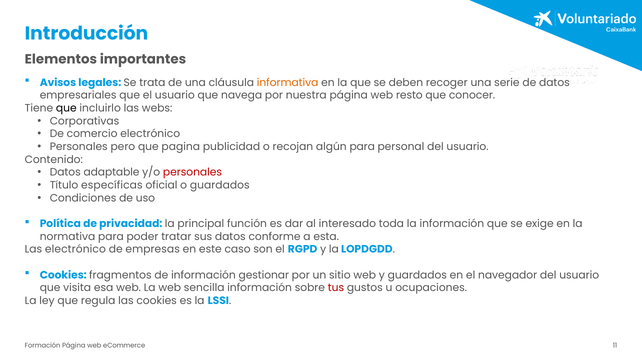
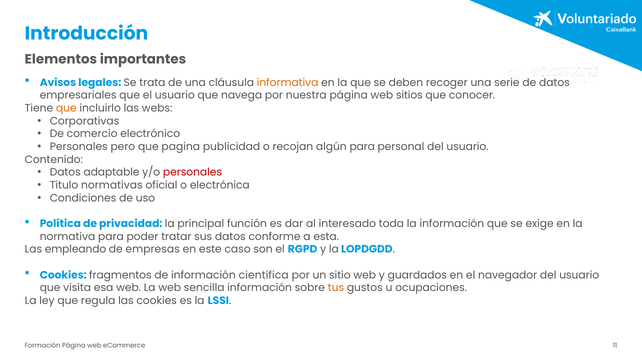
resto: resto -> sitios (409, 96)
que colour: black -> orange (66, 108)
específicas: específicas -> normativas (112, 185)
o guardados: guardados -> electrónica (220, 185)
Las electrónico: electrónico -> empleando (76, 250)
gestionar: gestionar -> científica (264, 275)
tus colour: red -> orange (336, 288)
